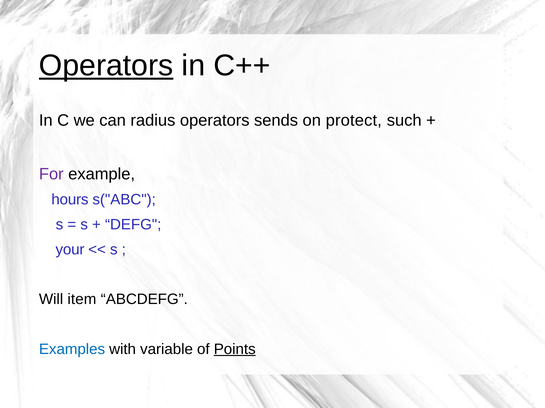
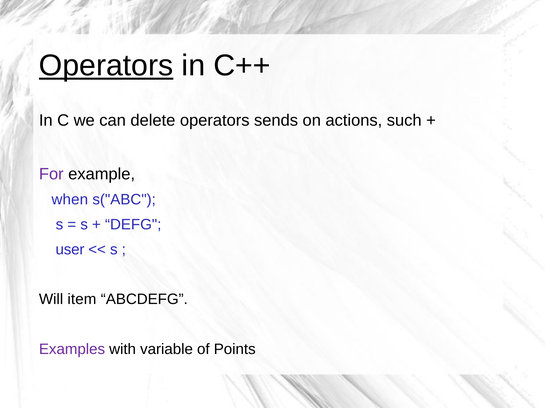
radius: radius -> delete (153, 121)
protect: protect -> actions (354, 121)
hours: hours -> when (70, 200)
your: your -> user (70, 250)
Examples colour: blue -> purple (72, 350)
Points underline: present -> none (235, 350)
